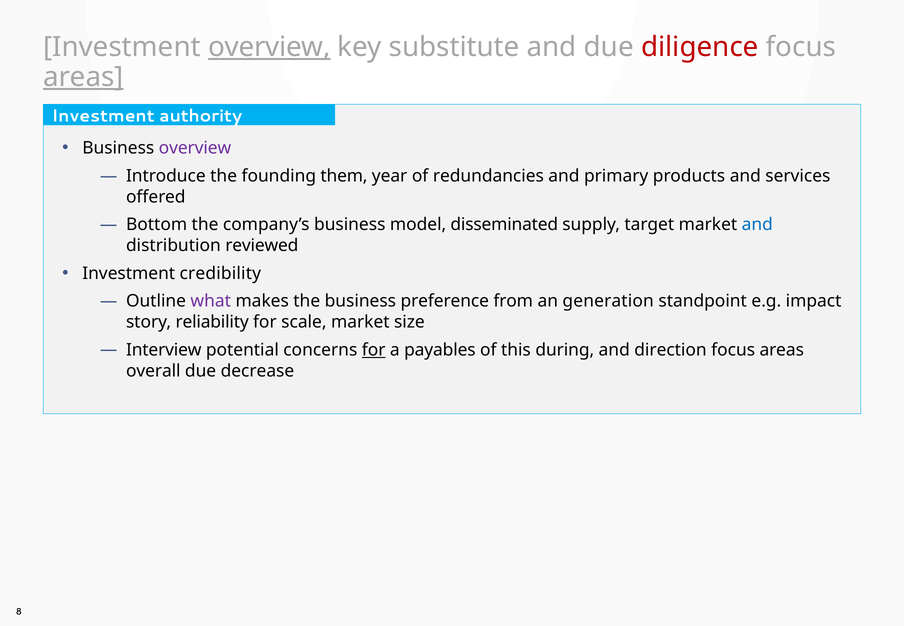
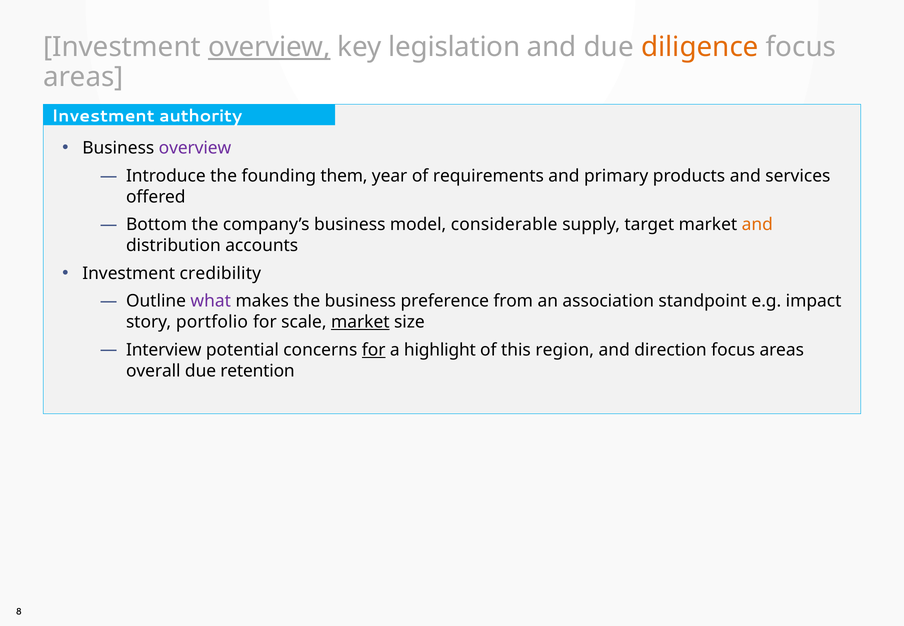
substitute: substitute -> legislation (454, 47)
diligence colour: red -> orange (700, 47)
areas underline: present -> none (83, 77)
redundancies: redundancies -> requirements (488, 176)
disseminated: disseminated -> considerable (504, 225)
and colour: blue -> orange (757, 225)
reviewed: reviewed -> accounts (262, 246)
generation: generation -> association (608, 301)
reliability: reliability -> portfolio (212, 322)
market underline: none -> present (360, 322)
payables: payables -> highlight (440, 350)
during: during -> region (565, 350)
decrease: decrease -> retention (258, 371)
